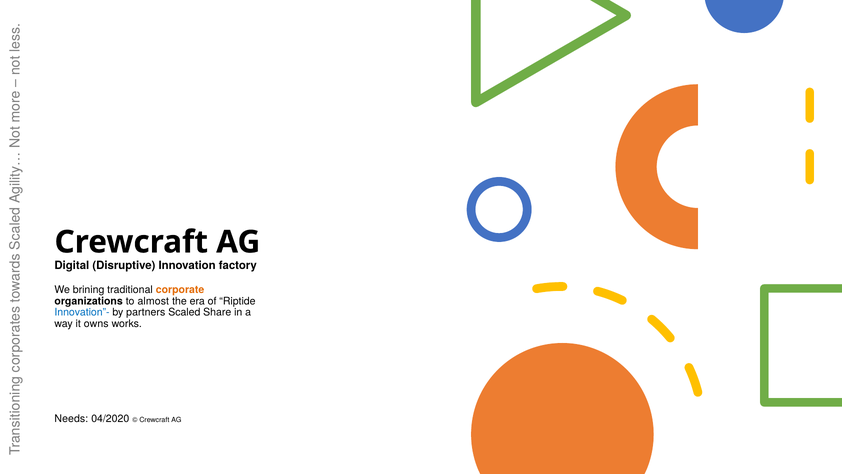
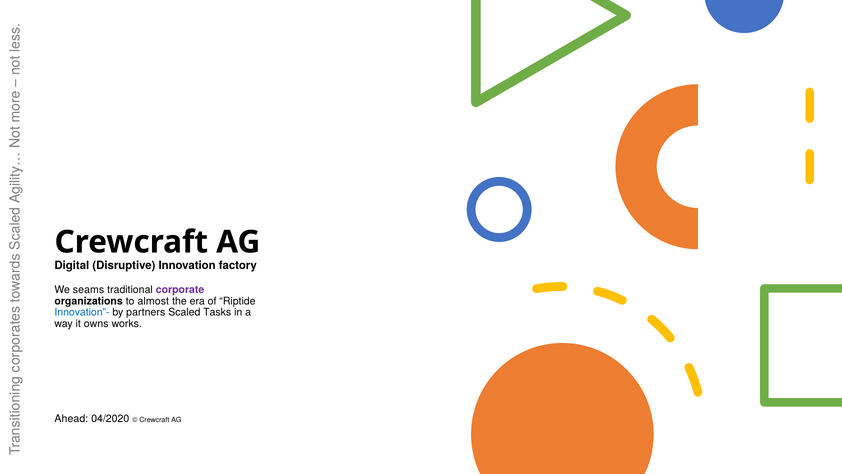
brining: brining -> seams (89, 289)
corporate colour: orange -> purple (180, 289)
Share: Share -> Tasks (217, 312)
Needs: Needs -> Ahead (71, 418)
